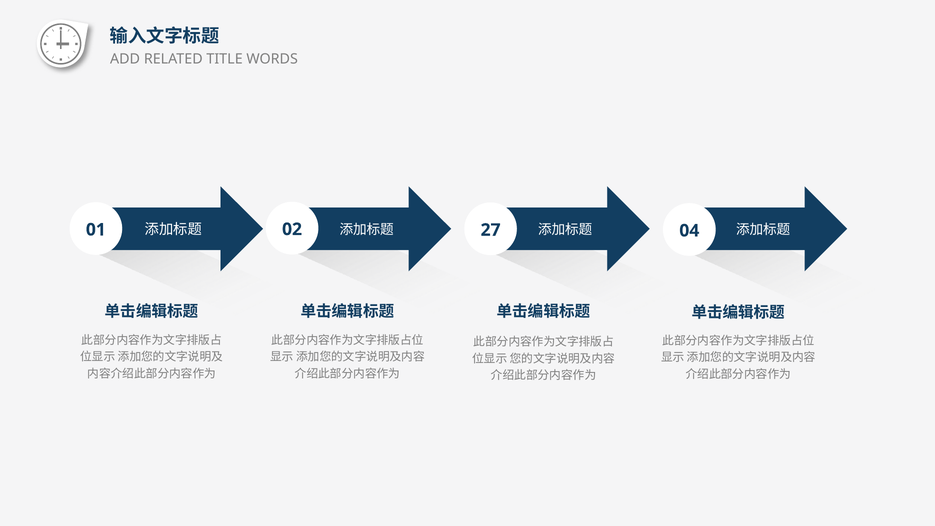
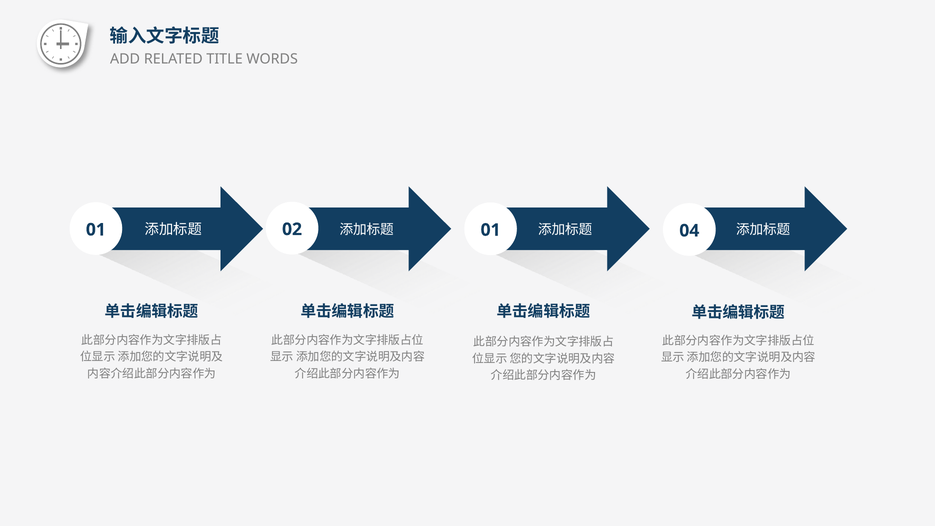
02 27: 27 -> 01 (491, 230)
